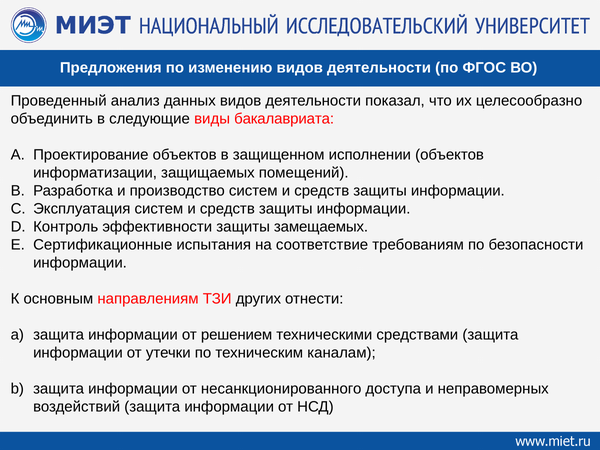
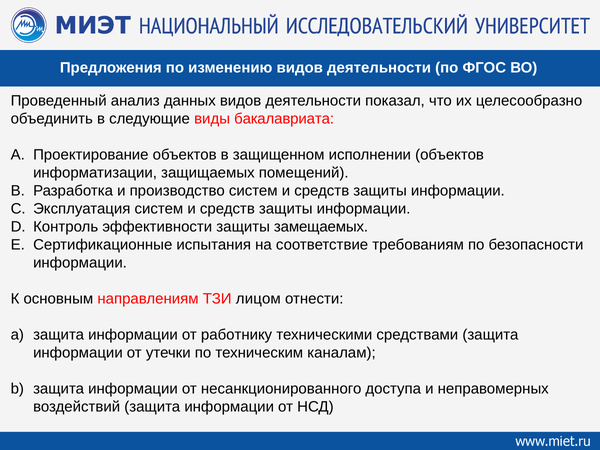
других: других -> лицом (258, 299)
решением: решением -> работнику (237, 335)
